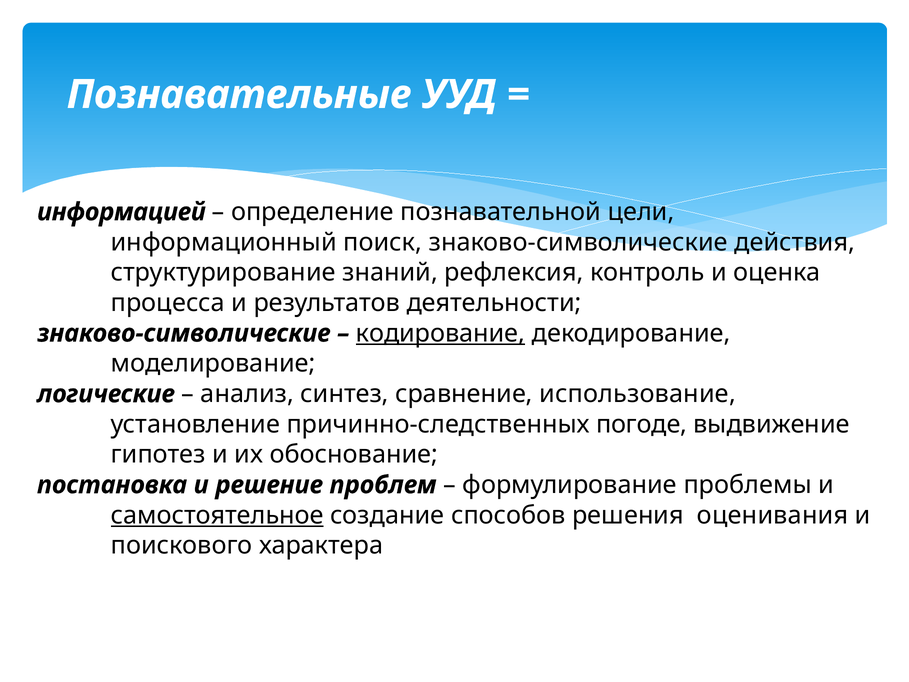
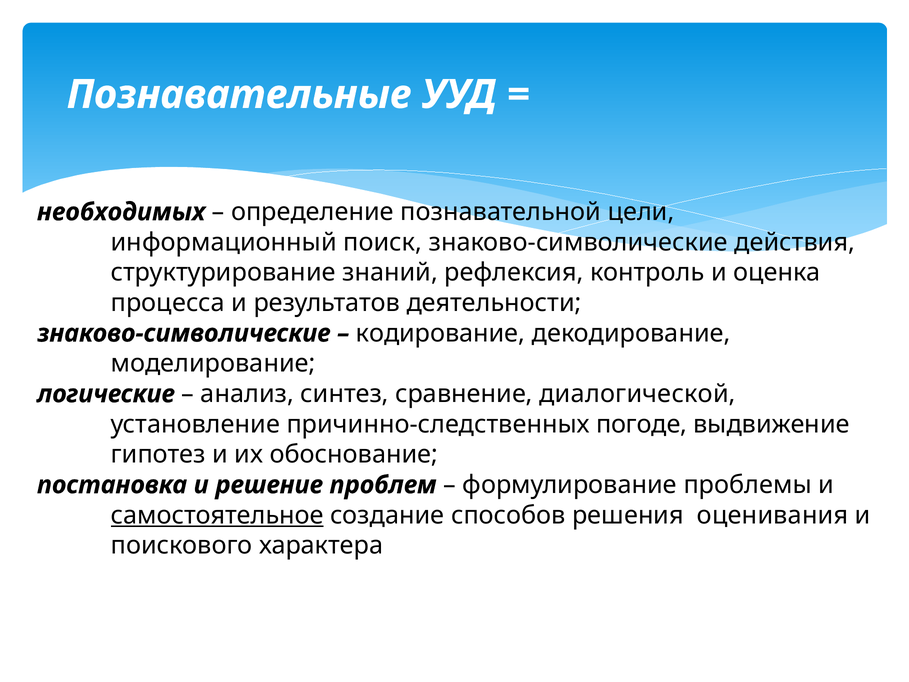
информацией: информацией -> необходимых (121, 212)
кодирование underline: present -> none (440, 333)
использование: использование -> диалогической (638, 394)
